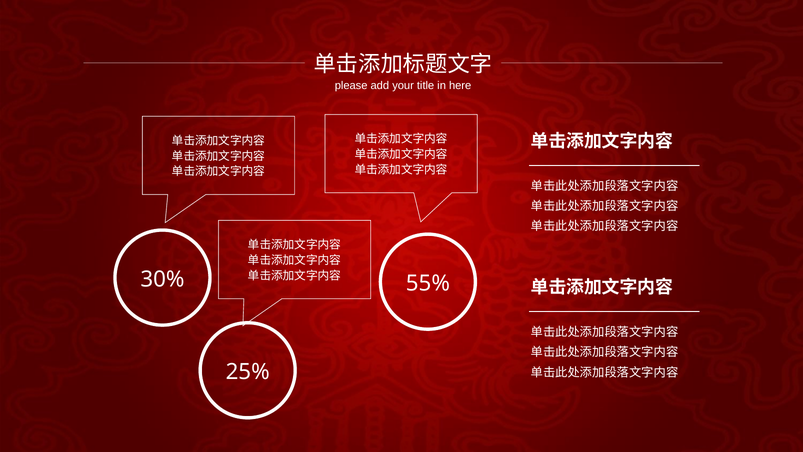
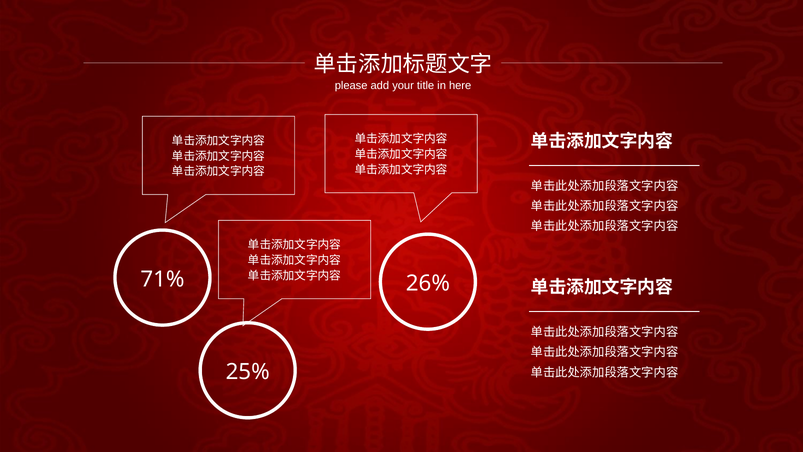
55%: 55% -> 26% (428, 283)
30%: 30% -> 71% (162, 279)
